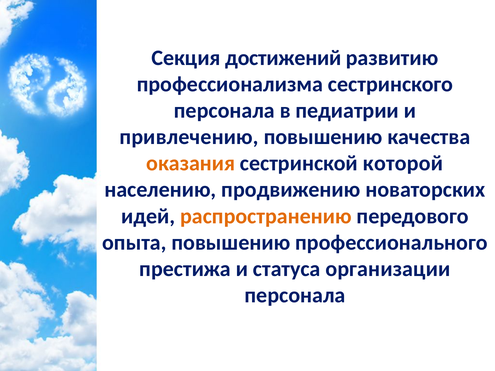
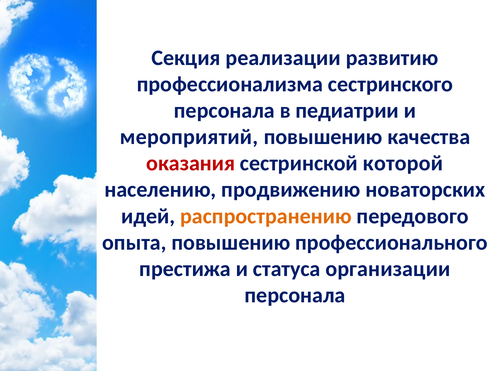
достижений: достижений -> реализации (283, 58)
привлечению: привлечению -> мероприятий (189, 137)
оказания colour: orange -> red (191, 163)
